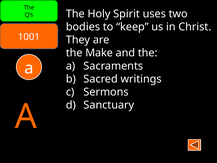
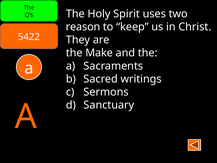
bodies: bodies -> reason (83, 27)
1001: 1001 -> 5422 (29, 37)
